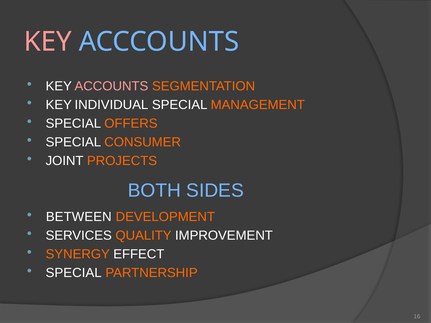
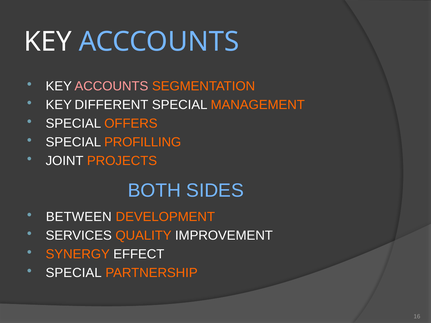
KEY colour: pink -> white (48, 42)
INDIVIDUAL: INDIVIDUAL -> DIFFERENT (111, 105)
CONSUMER: CONSUMER -> PROFILLING (143, 142)
